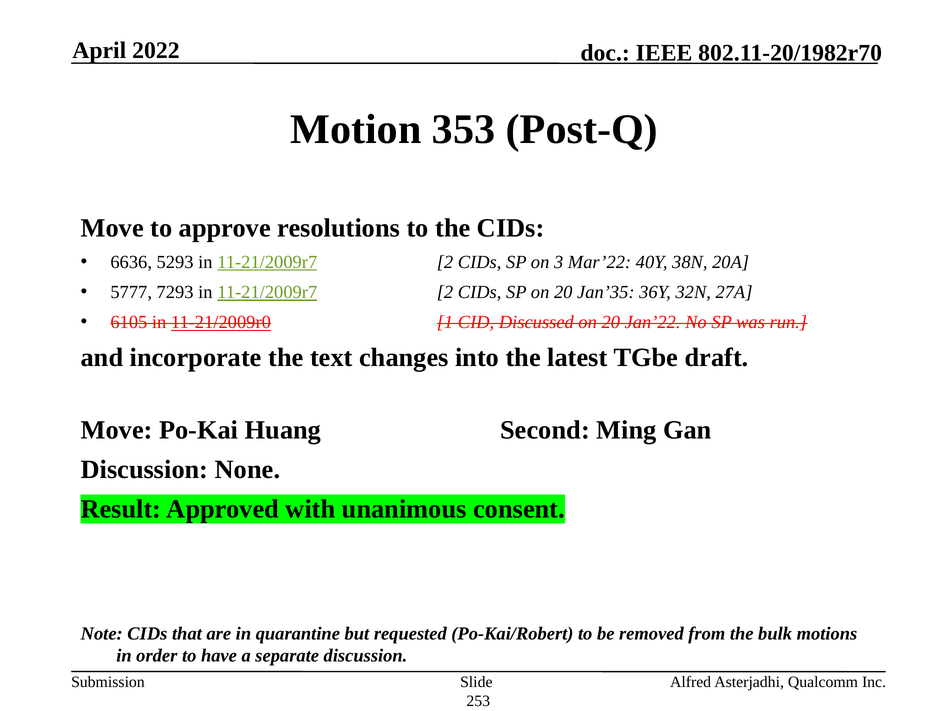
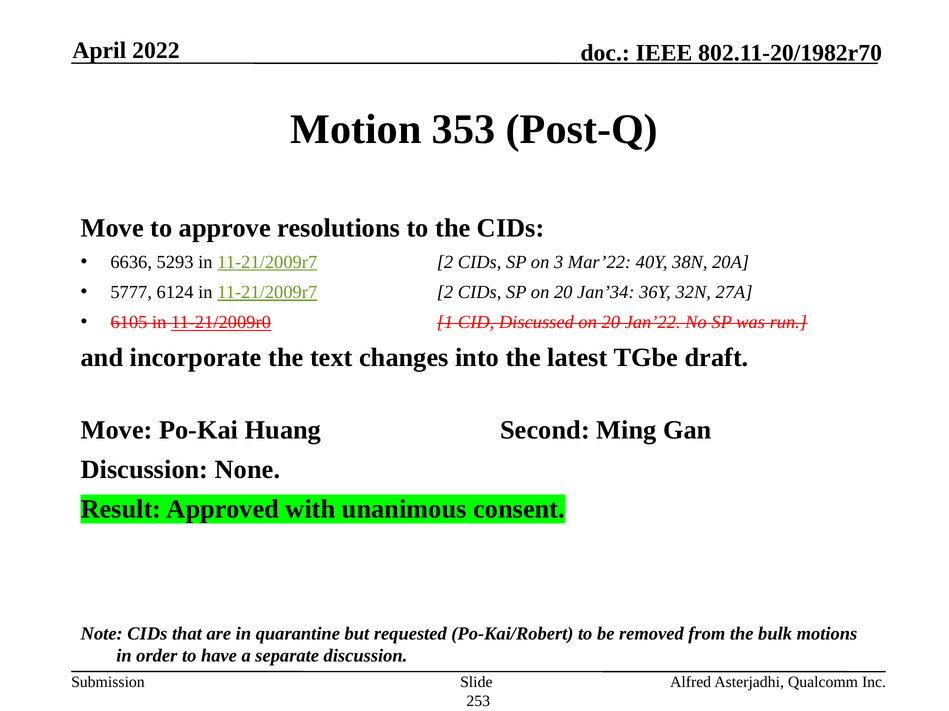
7293: 7293 -> 6124 (175, 292)
Jan’35: Jan’35 -> Jan’34 (606, 292)
